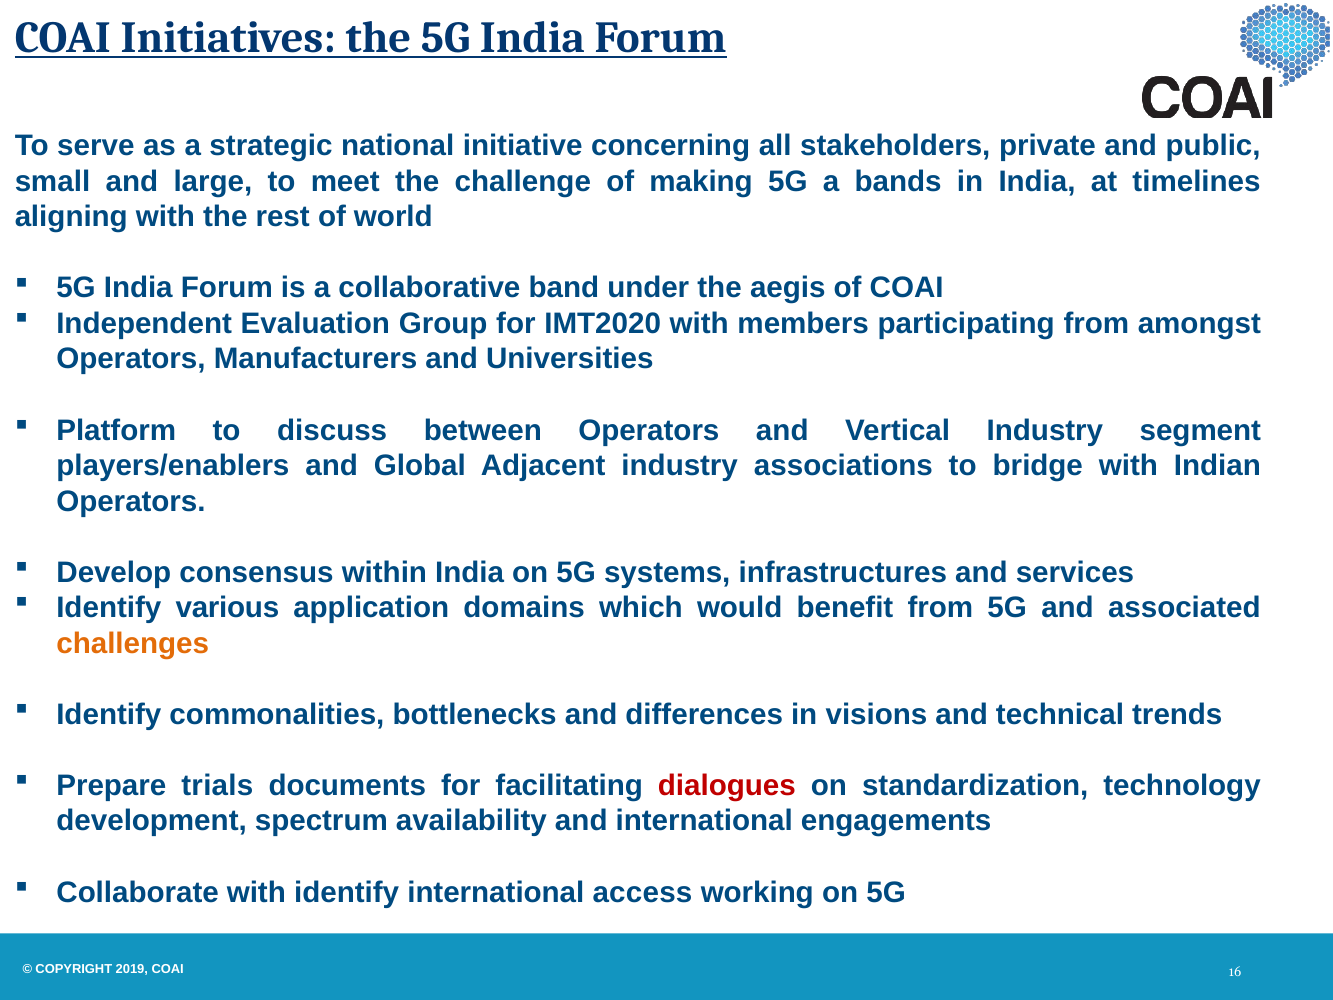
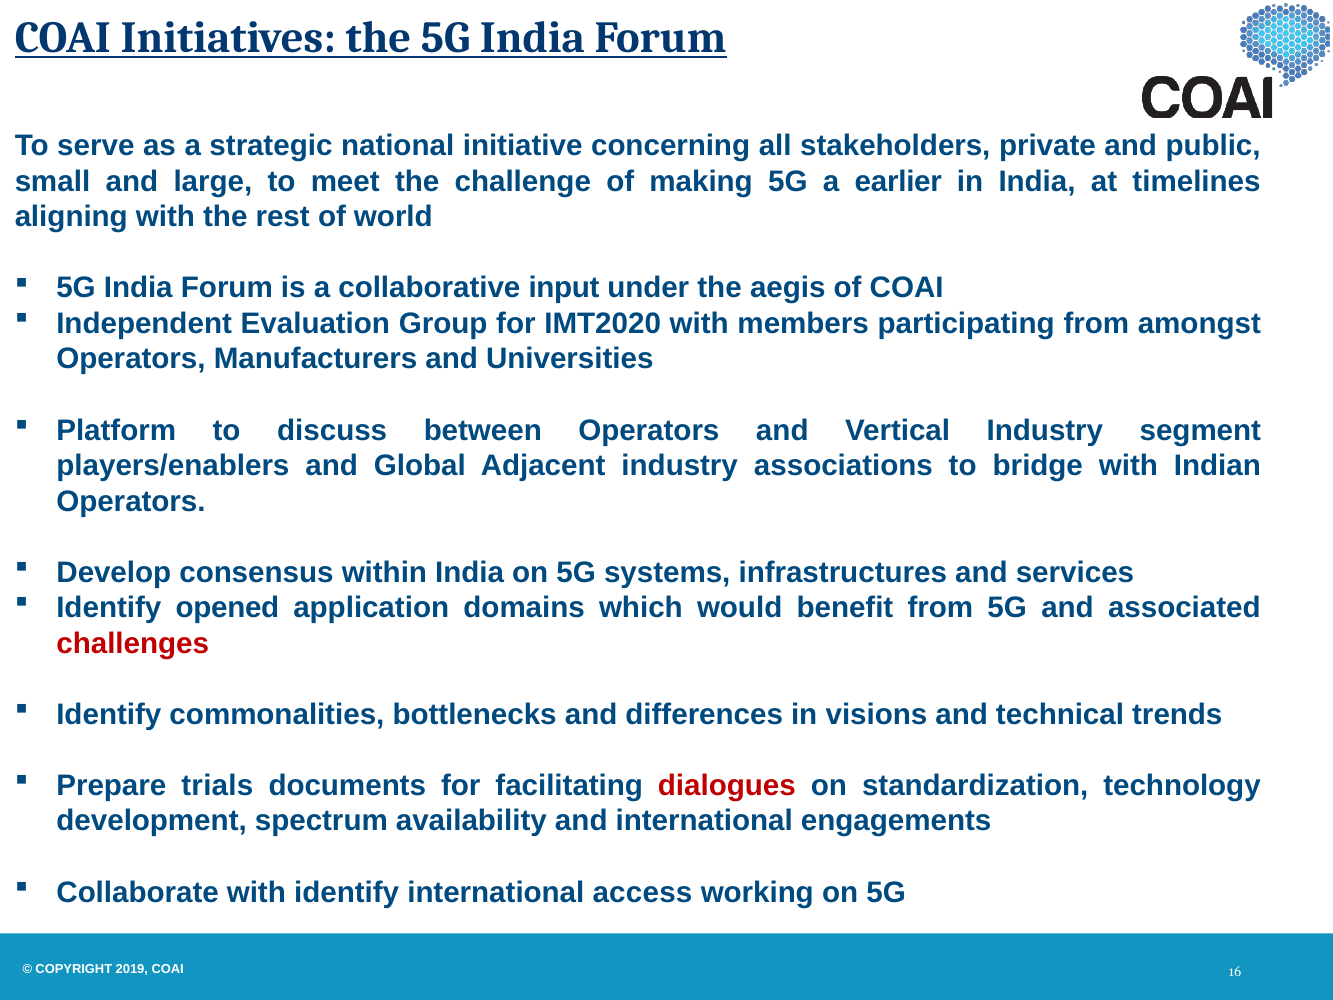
bands: bands -> earlier (898, 181)
band: band -> input (564, 288)
various: various -> opened (227, 608)
challenges colour: orange -> red (133, 643)
